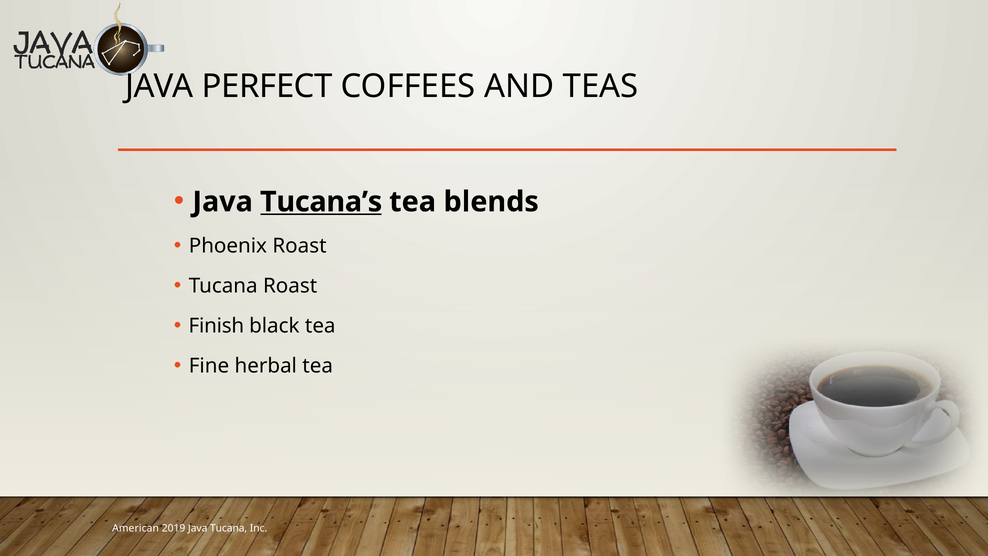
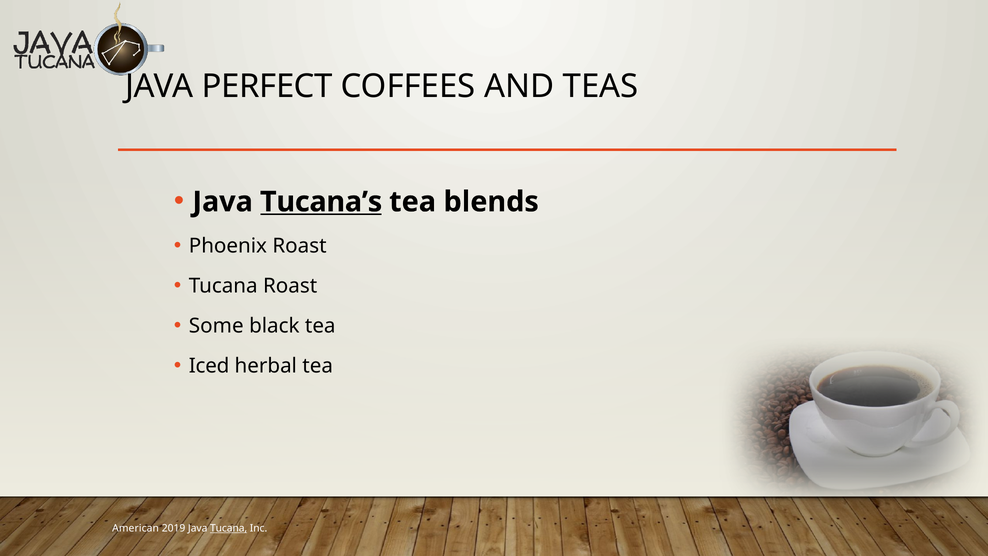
Finish: Finish -> Some (216, 326)
Fine: Fine -> Iced (209, 366)
Tucana underline: none -> present (229, 528)
